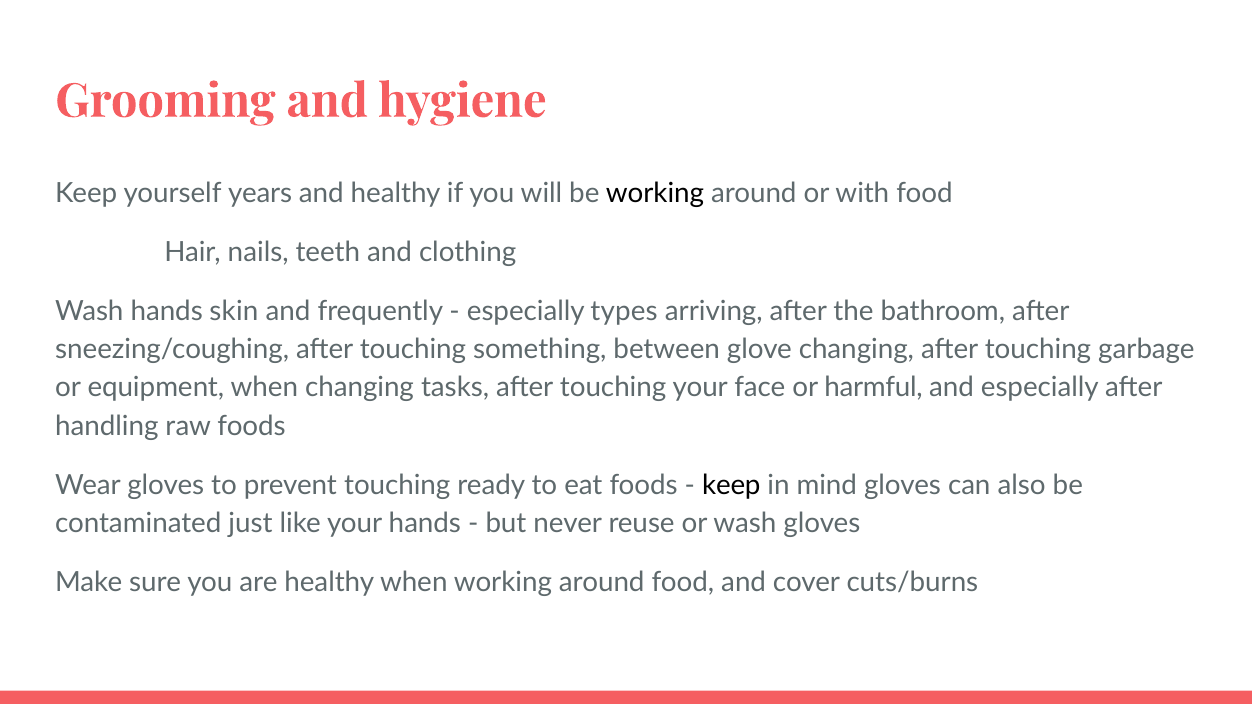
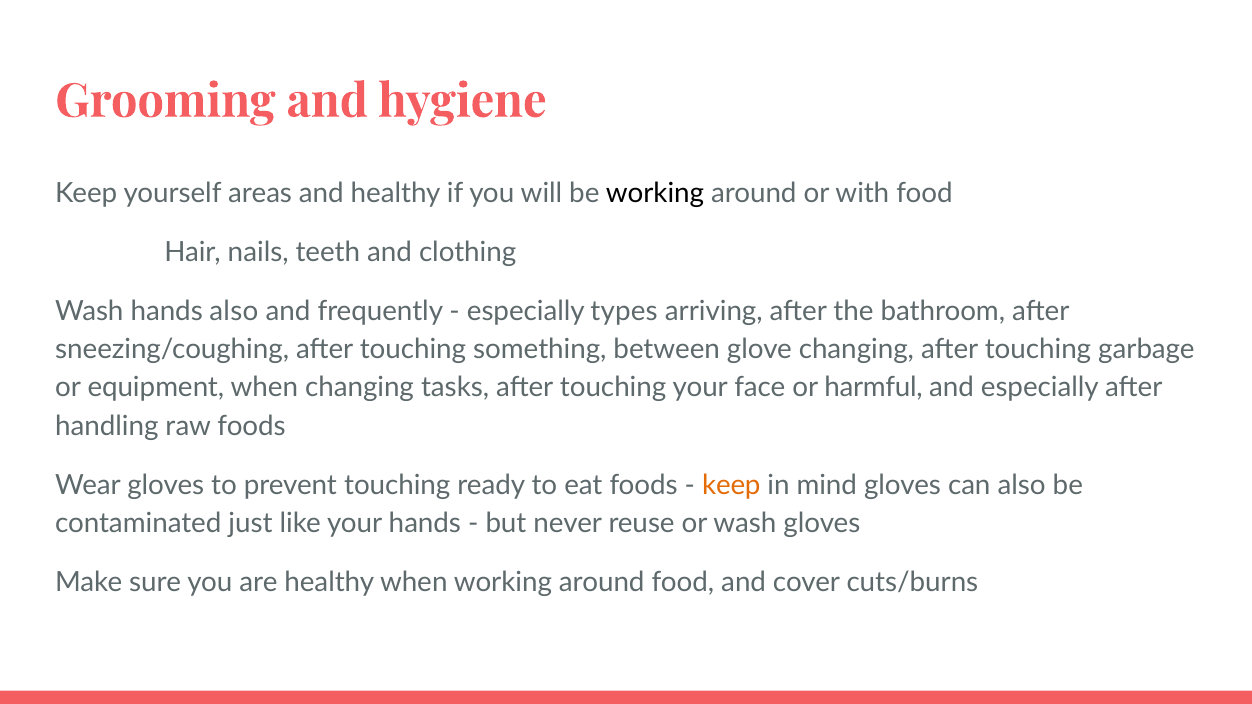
years: years -> areas (260, 193)
hands skin: skin -> also (234, 312)
keep colour: black -> orange (731, 485)
